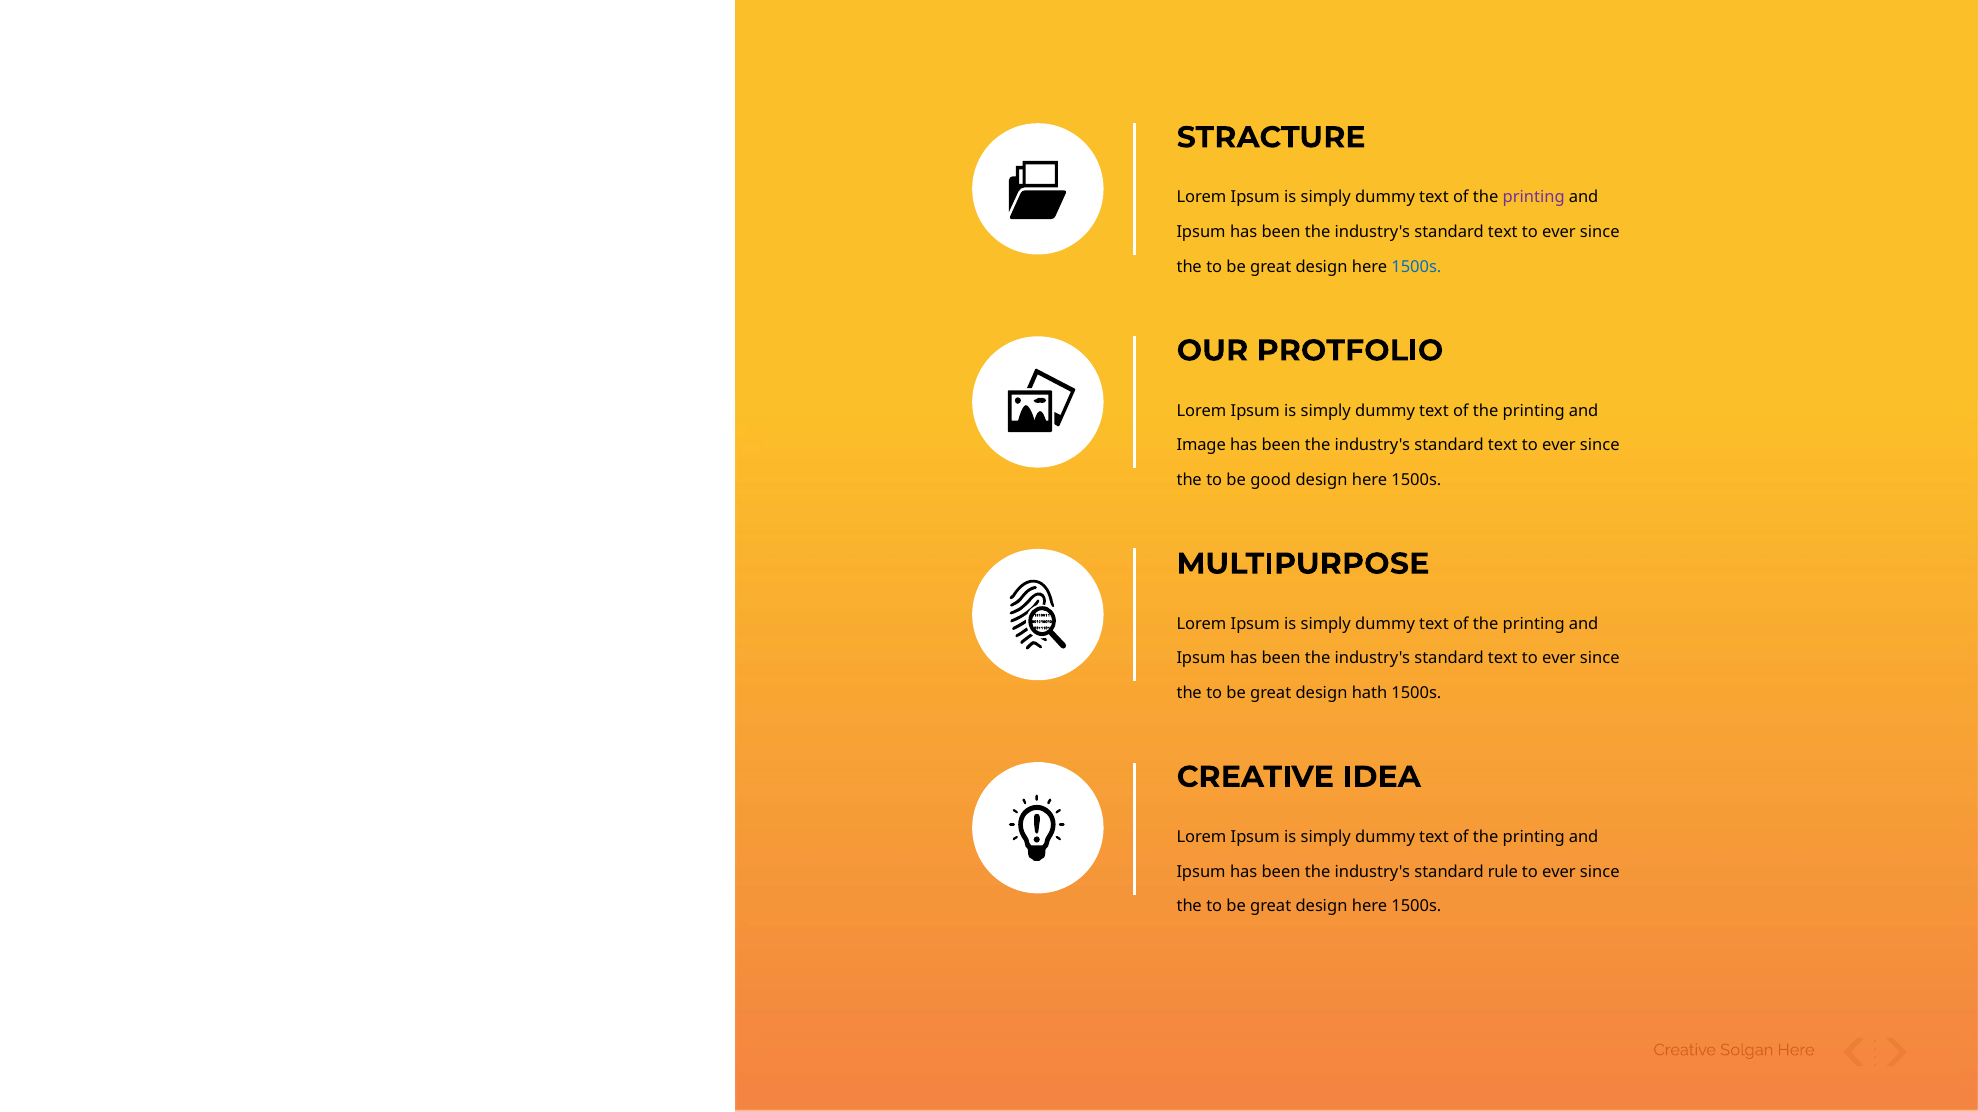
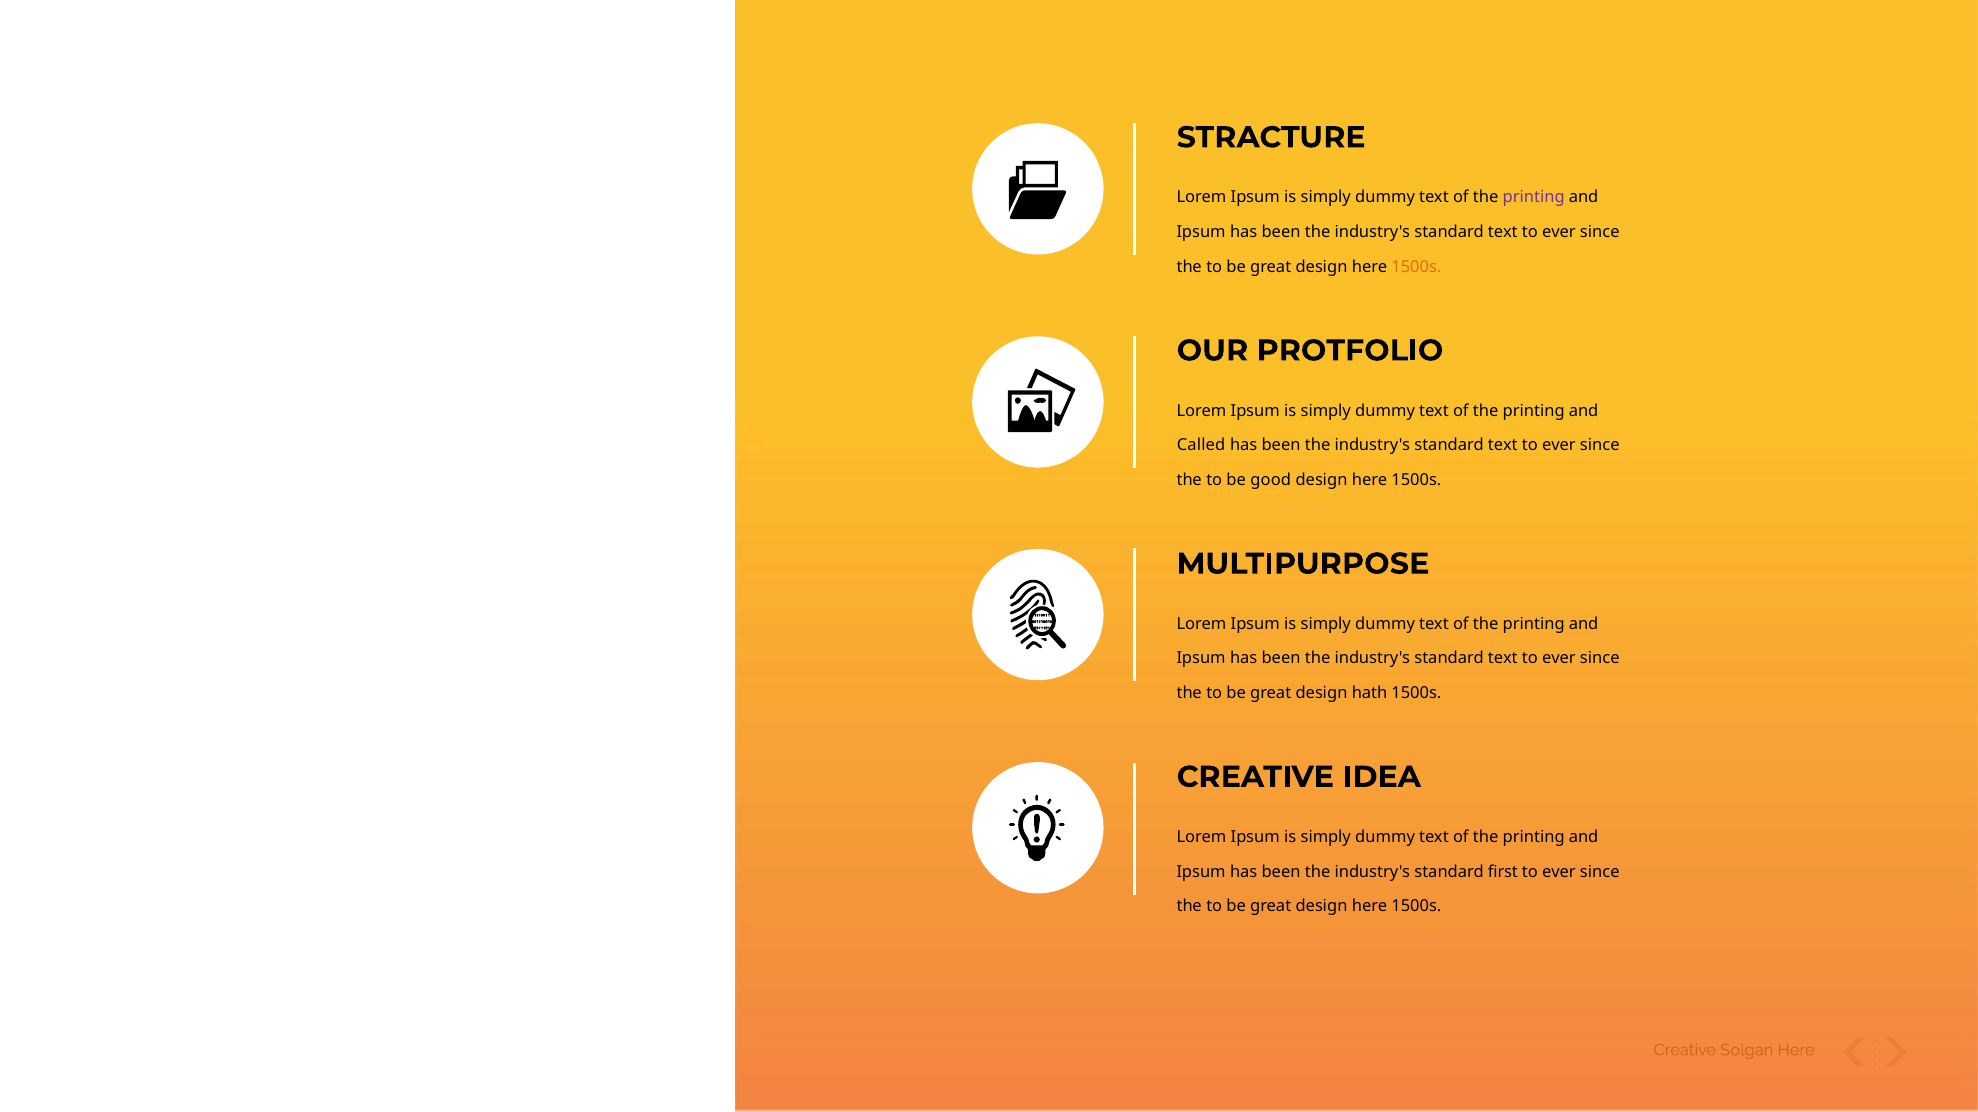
1500s colour: blue -> orange (1416, 267)
Image: Image -> Called (1201, 446)
rule: rule -> first (1503, 872)
